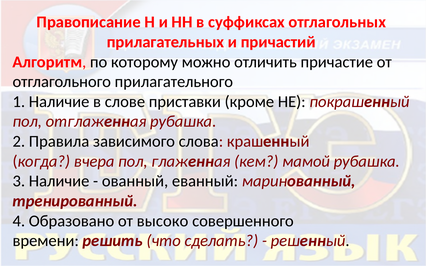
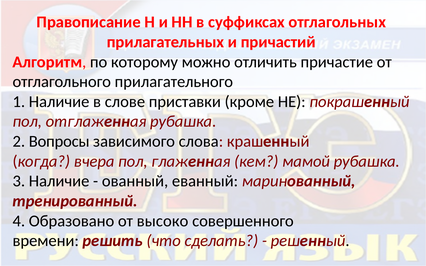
Правила: Правила -> Вопросы (59, 142)
